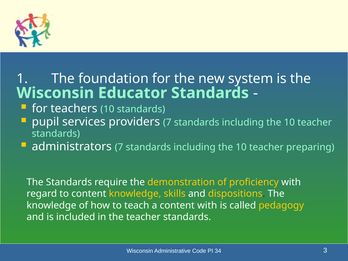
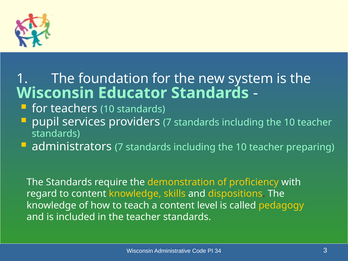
content with: with -> level (207, 205)
